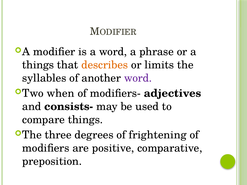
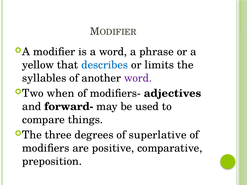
things: things -> yellow (38, 65)
describes colour: orange -> blue (105, 65)
consists-: consists- -> forward- (69, 107)
frightening: frightening -> superlative (158, 135)
